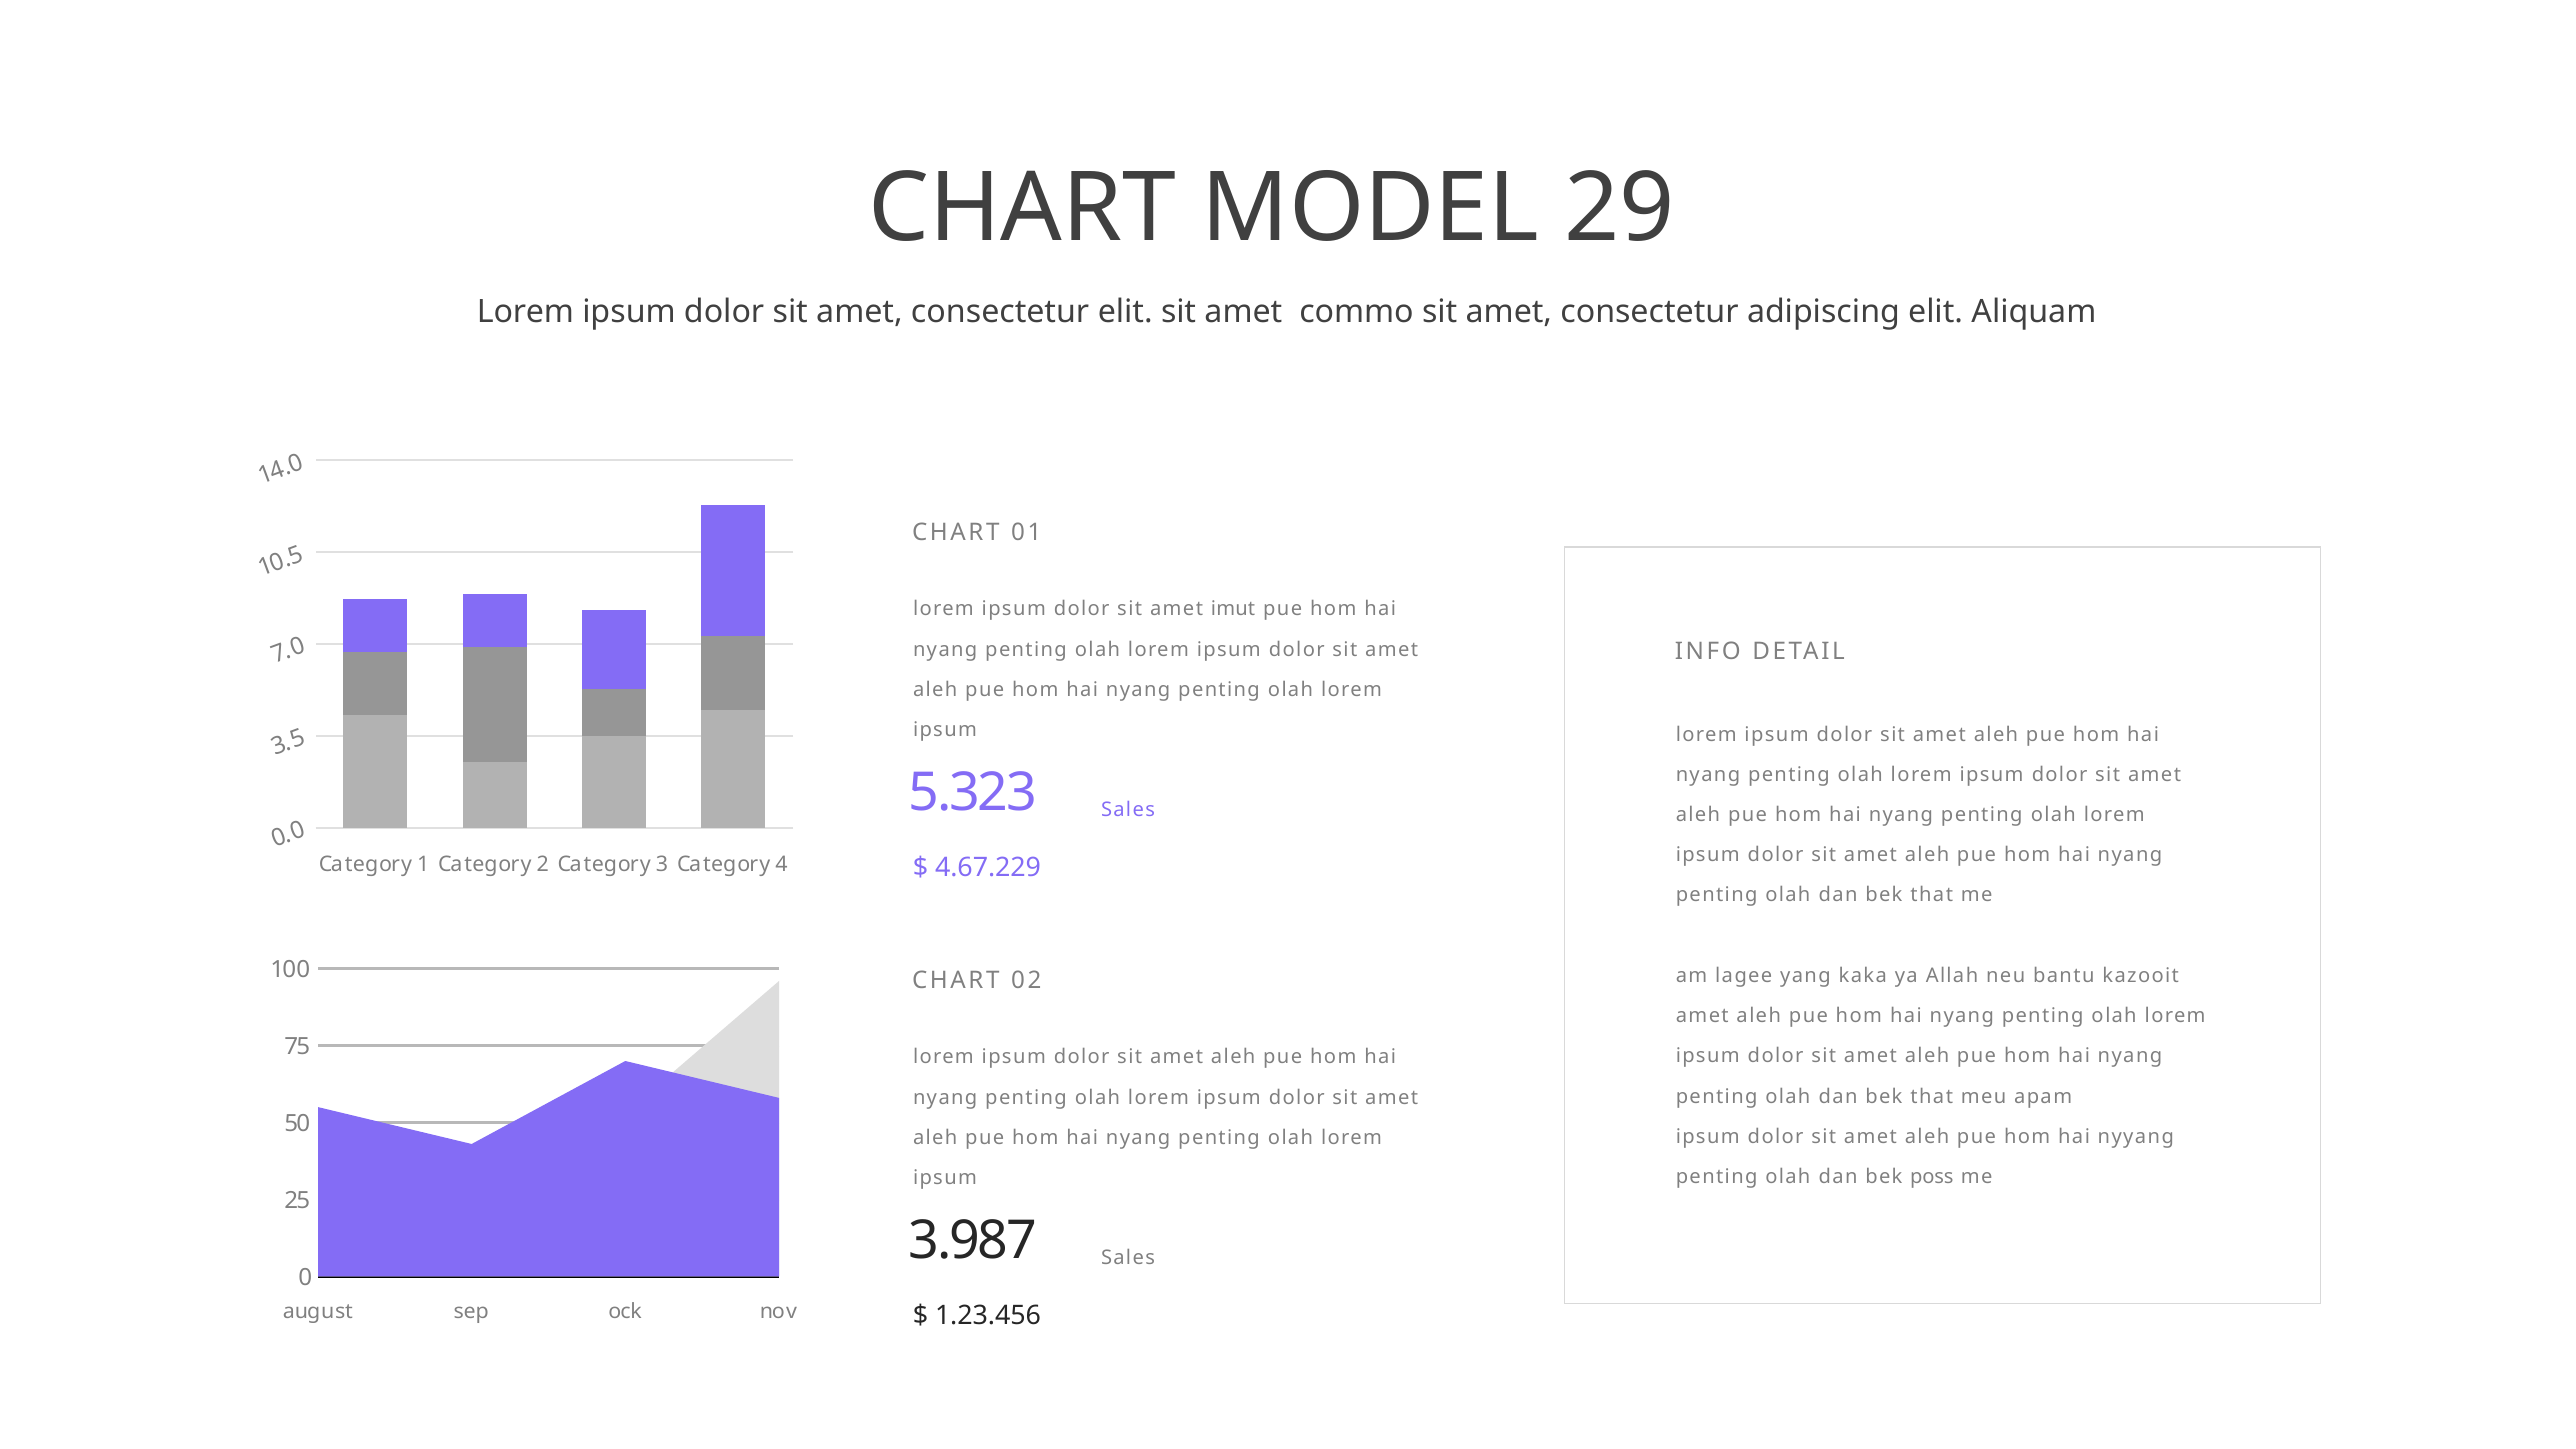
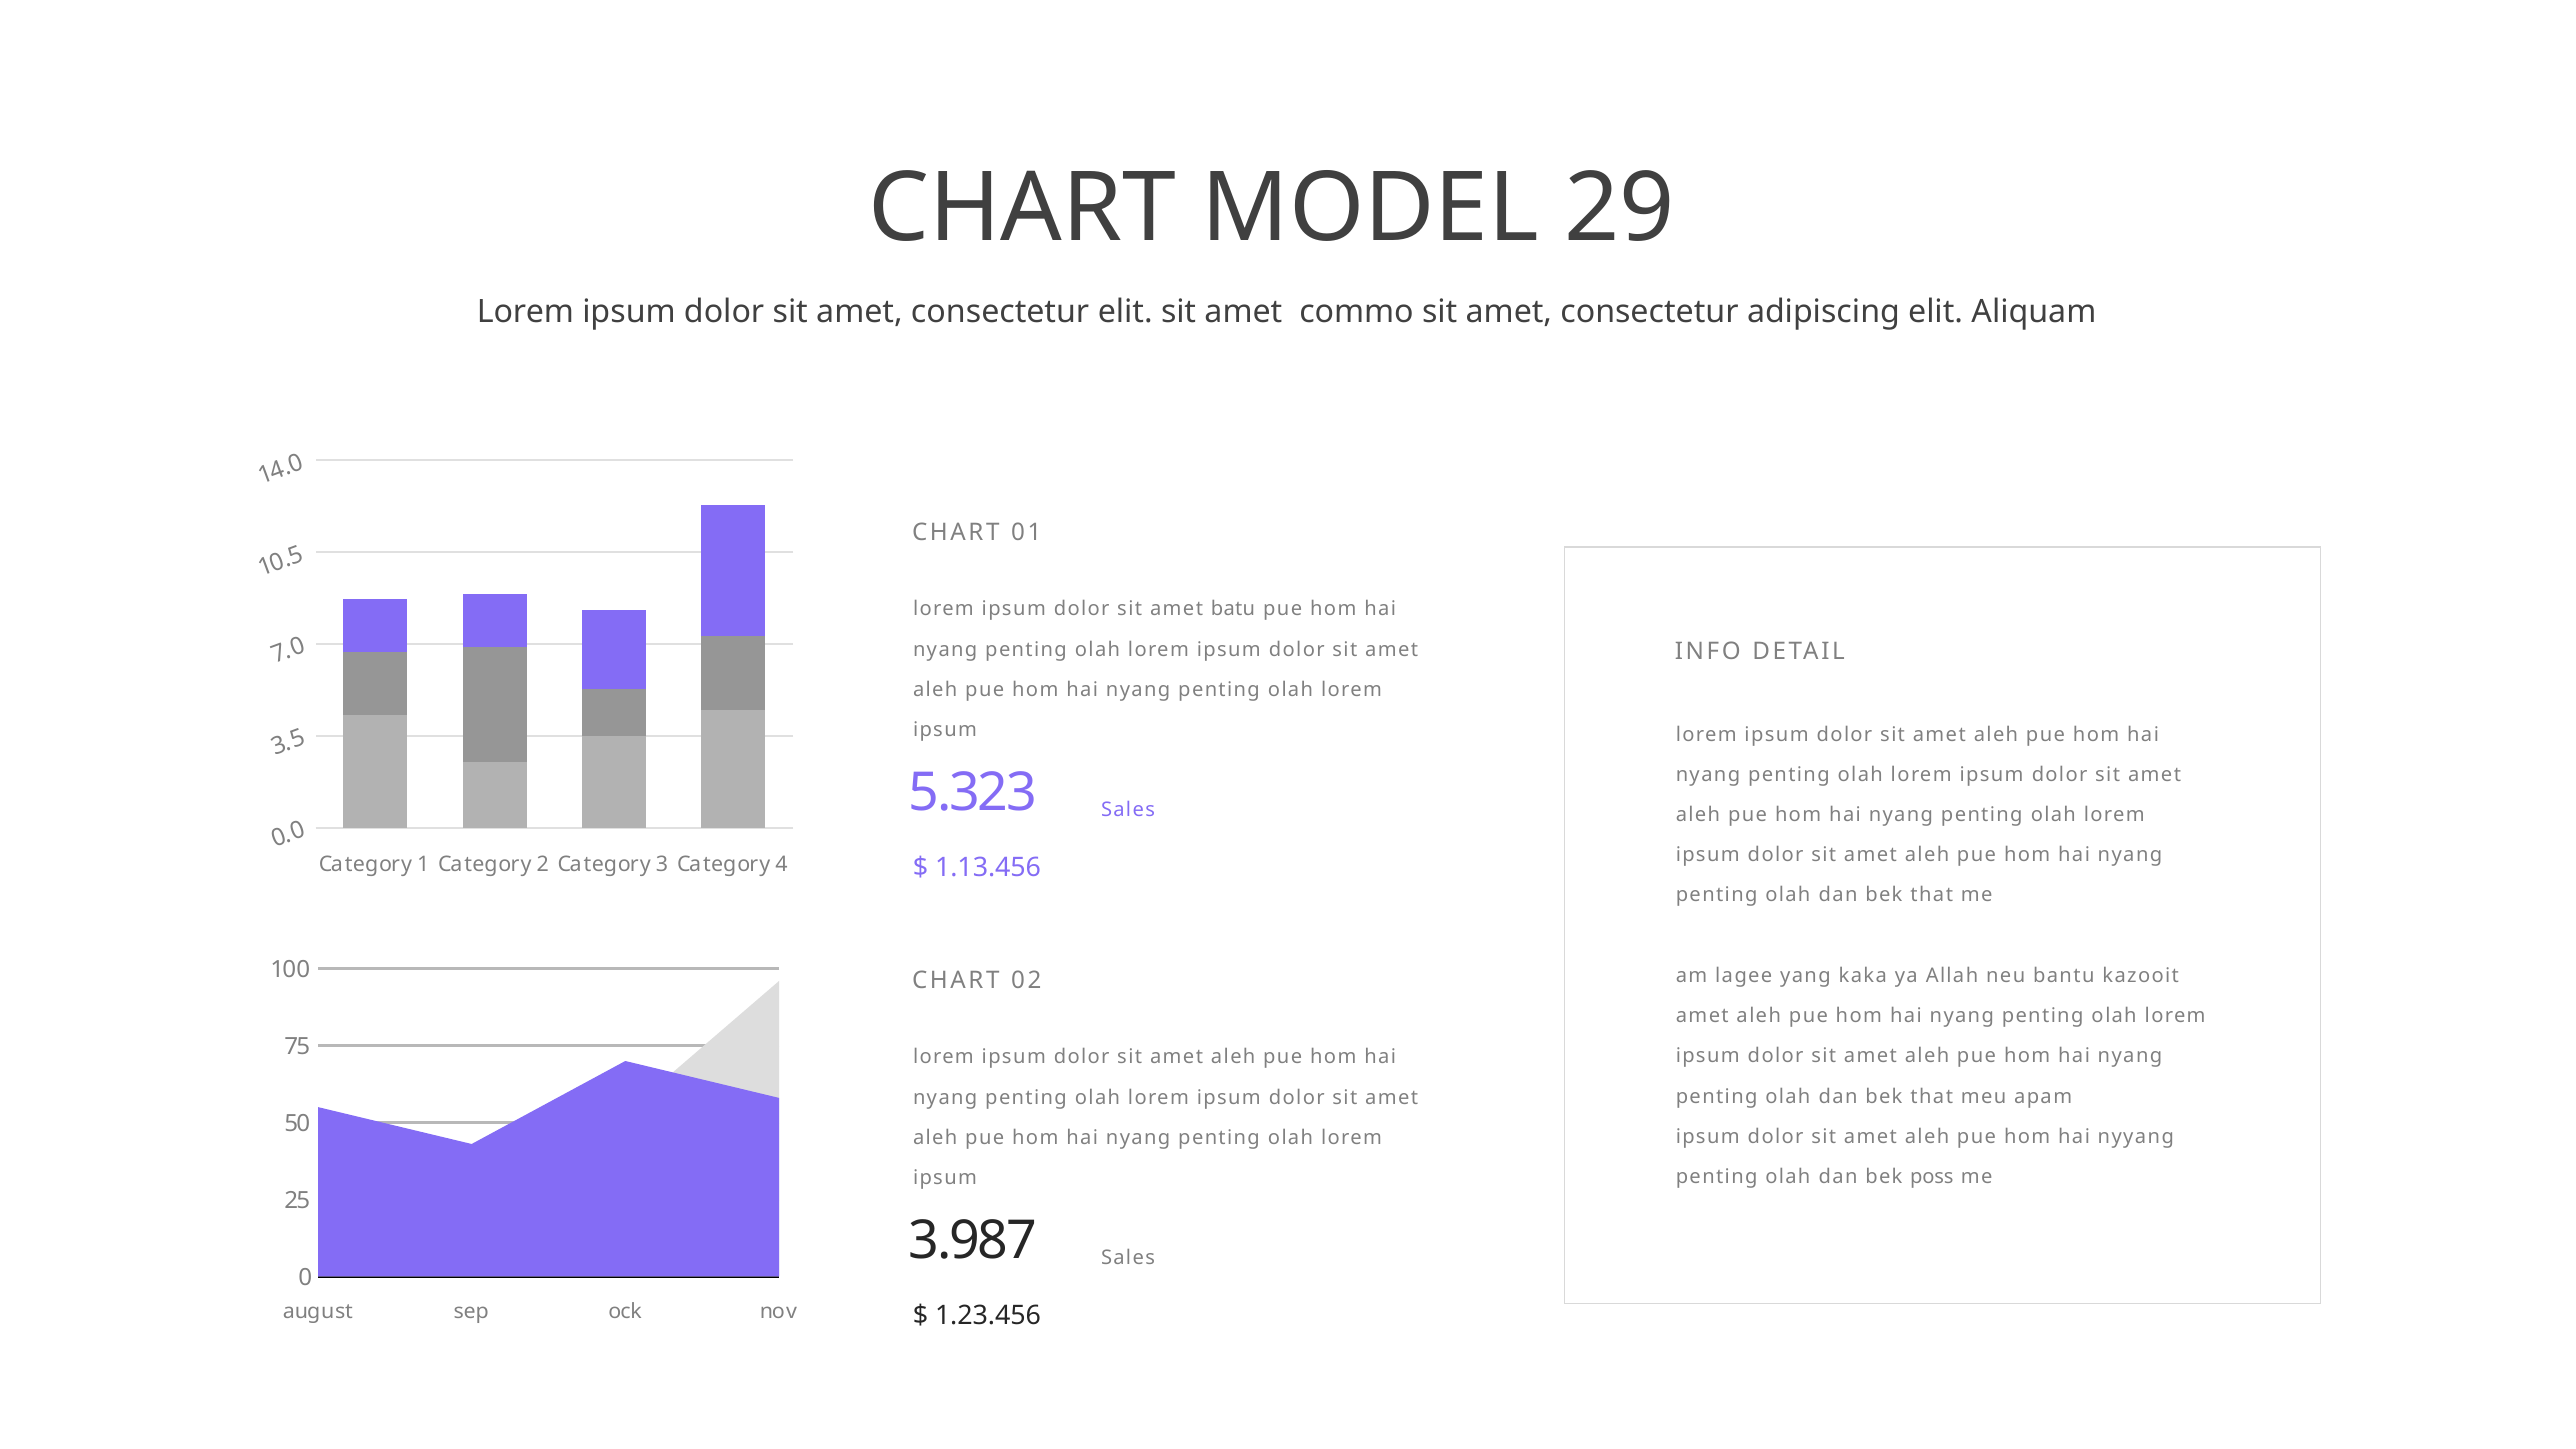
imut: imut -> batu (1233, 609)
4.67.229: 4.67.229 -> 1.13.456 (988, 867)
